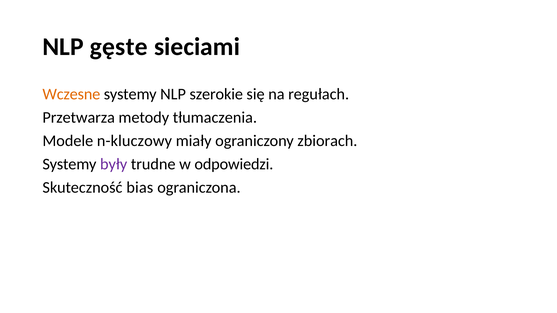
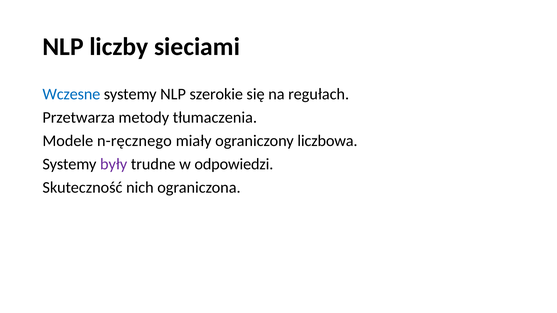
gęste: gęste -> liczby (119, 47)
Wczesne colour: orange -> blue (71, 94)
n-kluczowy: n-kluczowy -> n-ręcznego (134, 141)
zbiorach: zbiorach -> liczbowa (327, 141)
bias: bias -> nich (140, 188)
